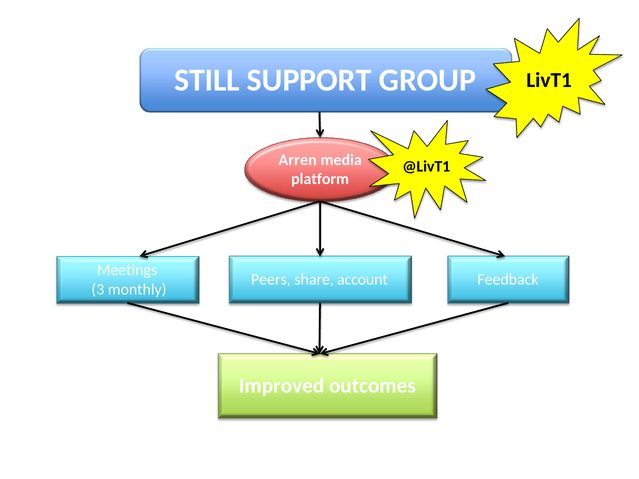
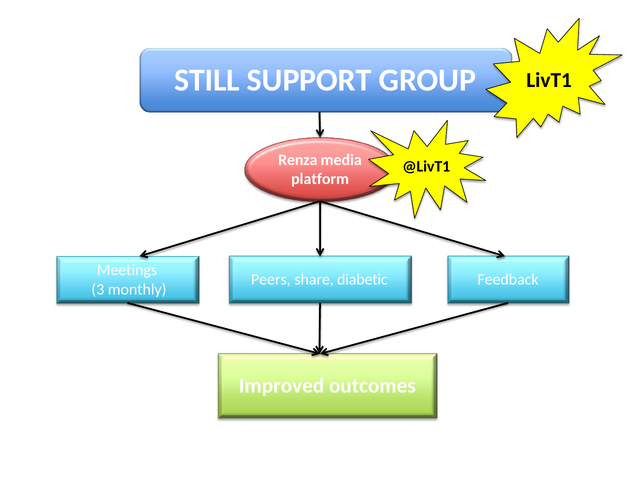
Arren: Arren -> Renza (298, 160)
account: account -> diabetic (362, 280)
